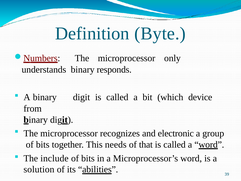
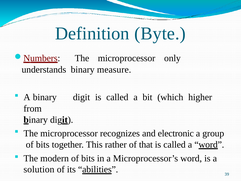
responds: responds -> measure (114, 69)
device: device -> higher (200, 97)
needs: needs -> rather (116, 144)
include: include -> modern (55, 158)
